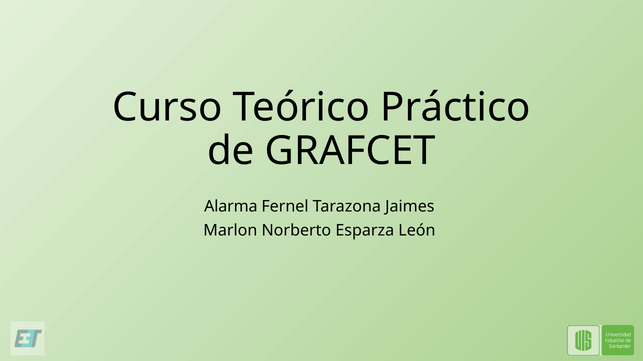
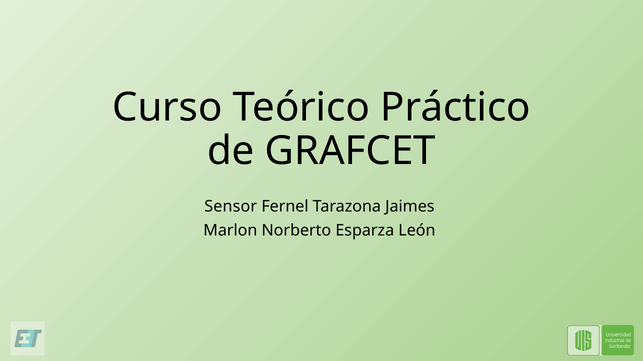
Alarma: Alarma -> Sensor (231, 207)
